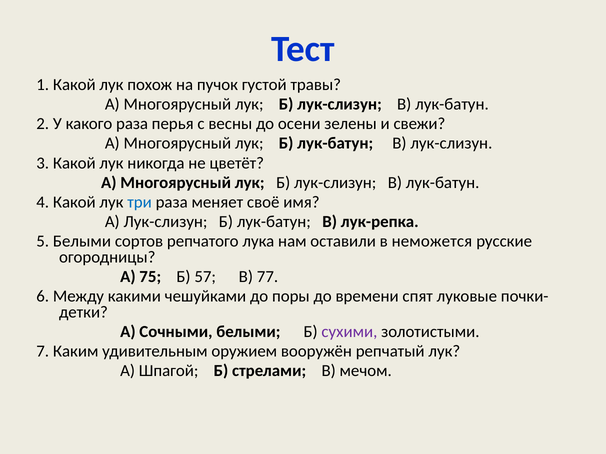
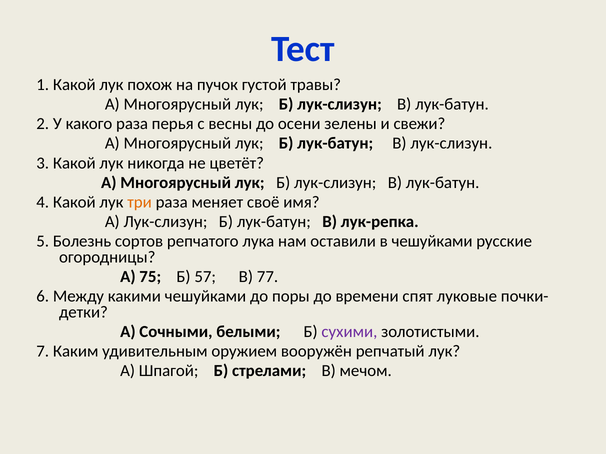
три colour: blue -> orange (140, 202)
5 Белыми: Белыми -> Болезнь (82, 241)
в неможется: неможется -> чешуйками (432, 241)
